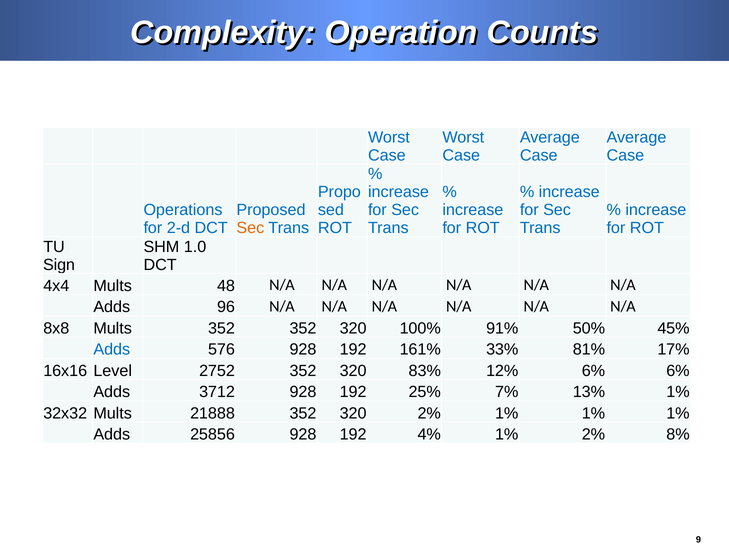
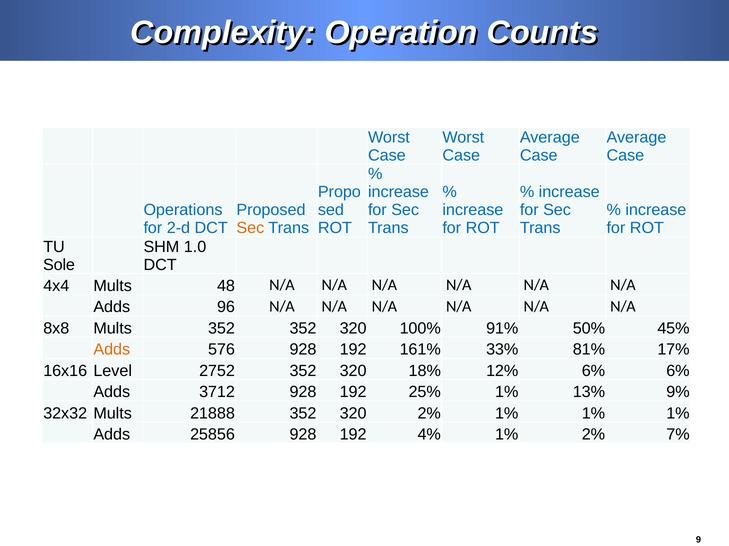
Sign: Sign -> Sole (59, 265)
Adds colour: blue -> orange (112, 350)
83%: 83% -> 18% (425, 371)
25% 7%: 7% -> 1% (507, 393)
13% 1%: 1% -> 9% (678, 393)
8%: 8% -> 7% (678, 435)
